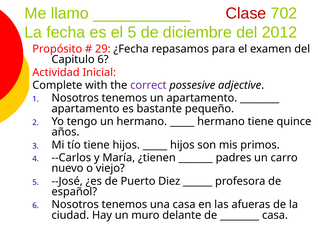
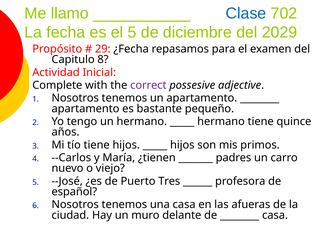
Clase colour: red -> blue (246, 13)
2012: 2012 -> 2029 (280, 32)
Capitulo 6: 6 -> 8 (103, 59)
Diez: Diez -> Tres (169, 181)
